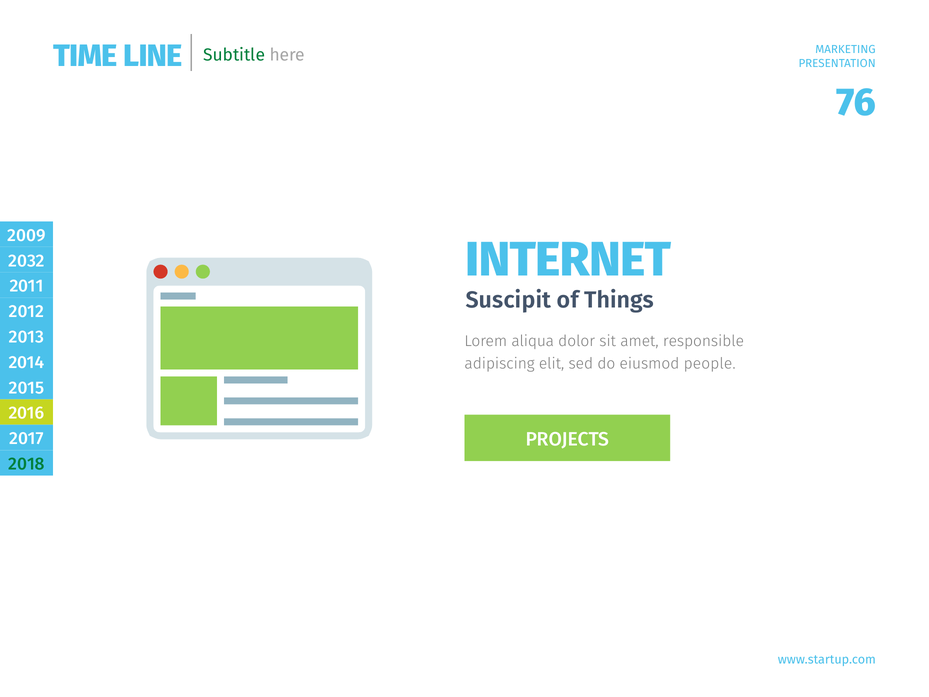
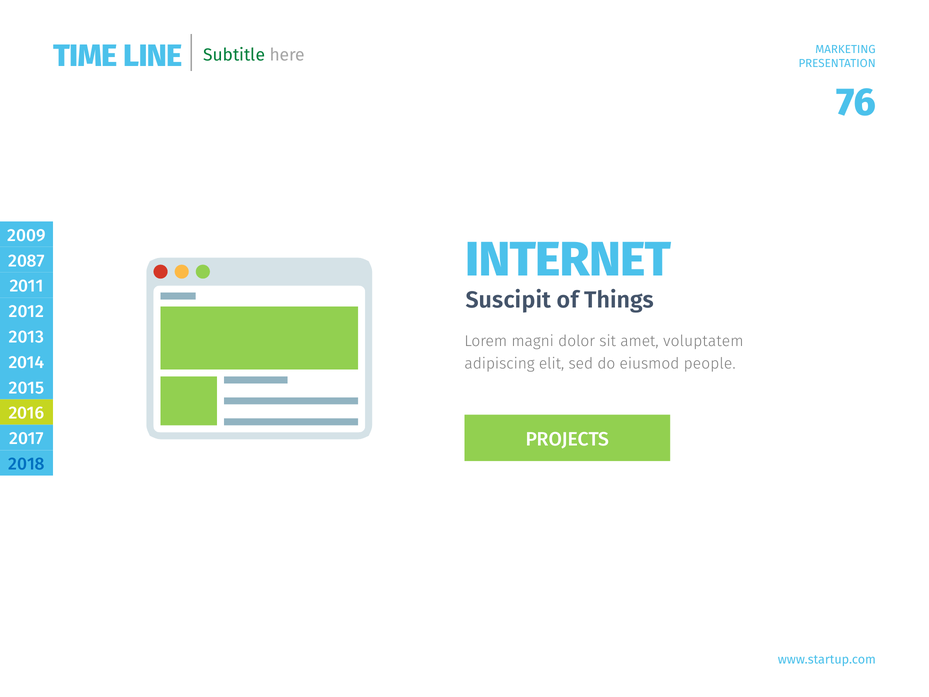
2032: 2032 -> 2087 (27, 261)
aliqua: aliqua -> magni (533, 341)
responsible: responsible -> voluptatem (703, 341)
2018 colour: green -> blue (27, 464)
